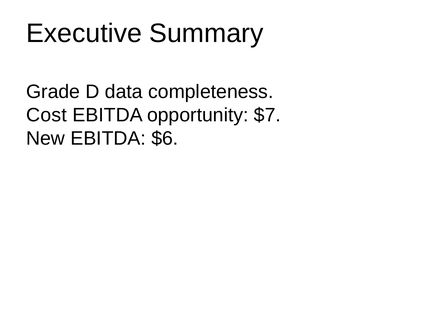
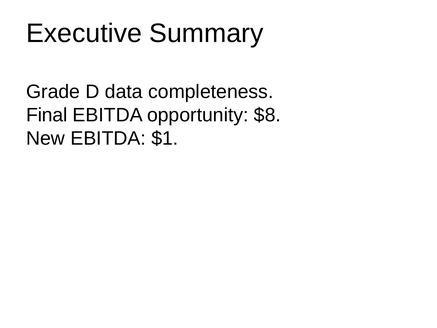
Cost: Cost -> Final (47, 115)
$7: $7 -> $8 (267, 115)
$6: $6 -> $1 (165, 138)
